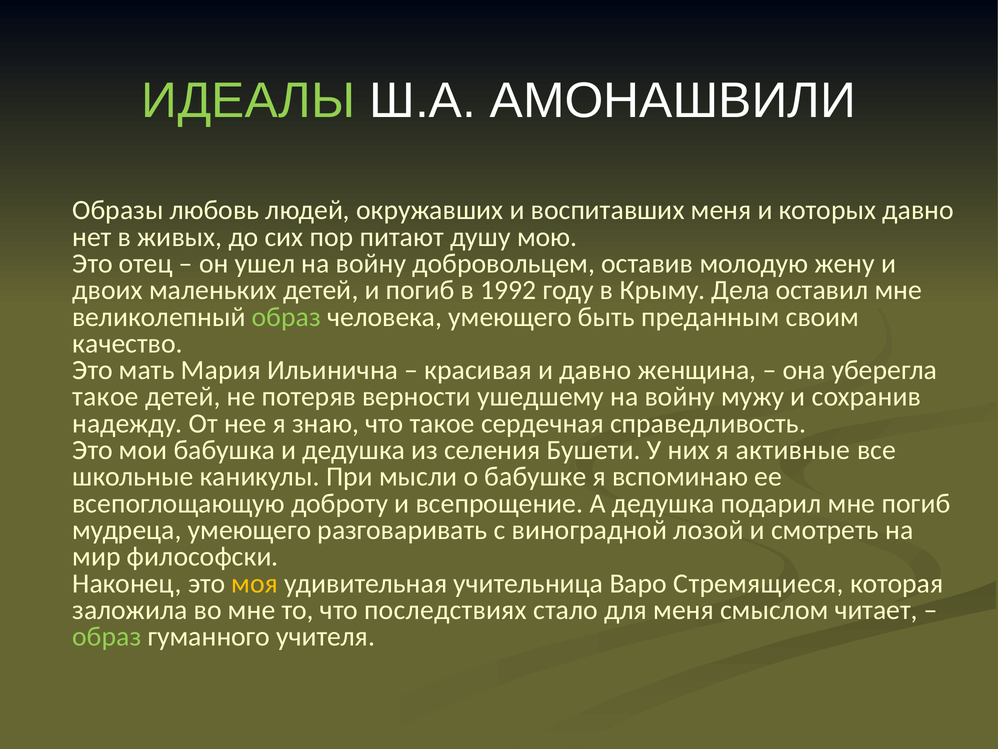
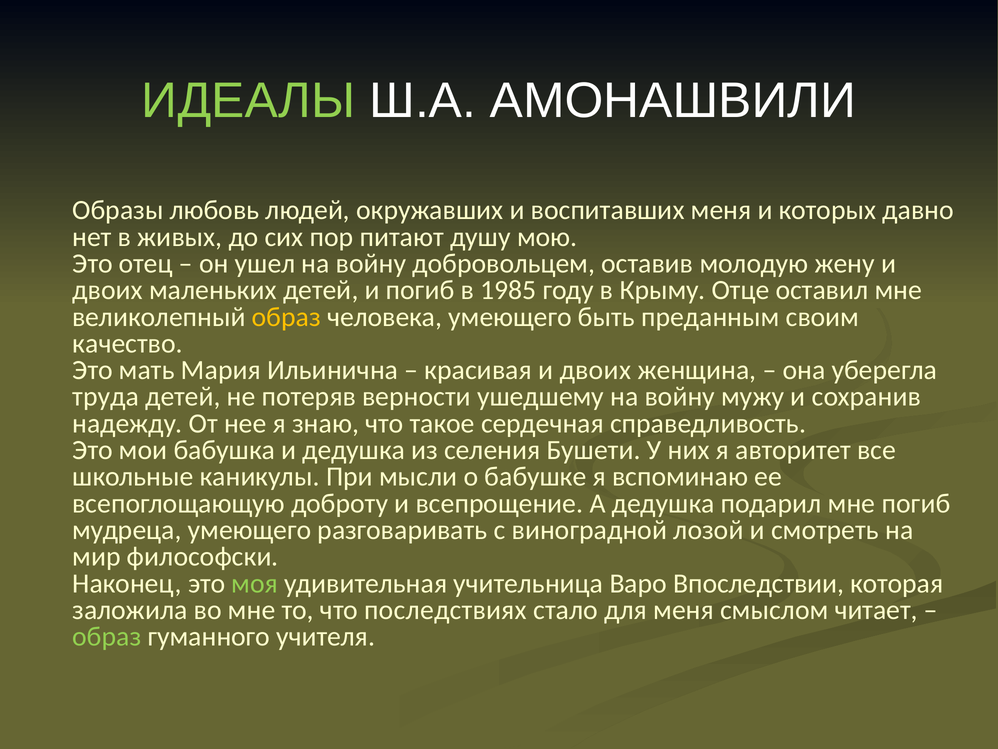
1992: 1992 -> 1985 (508, 290)
Дела: Дела -> Отце (740, 290)
образ colour: light green -> yellow (286, 317)
красивая и давно: давно -> двоих (595, 370)
такое: такое -> труда (106, 397)
активные: активные -> авторитет (793, 450)
моя colour: yellow -> light green (255, 583)
Стремящиеся: Стремящиеся -> Впоследствии (759, 583)
